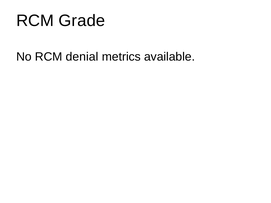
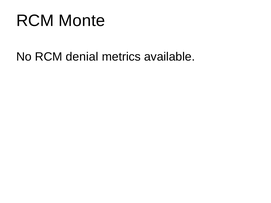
Grade: Grade -> Monte (82, 21)
